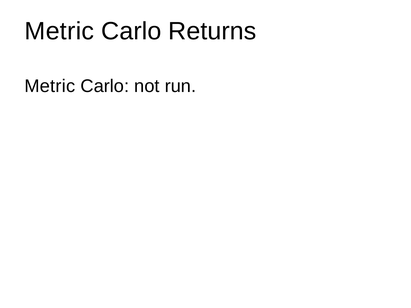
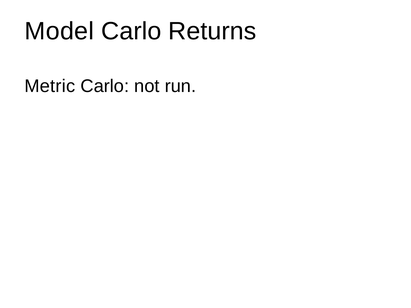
Metric: Metric -> Model (59, 31)
